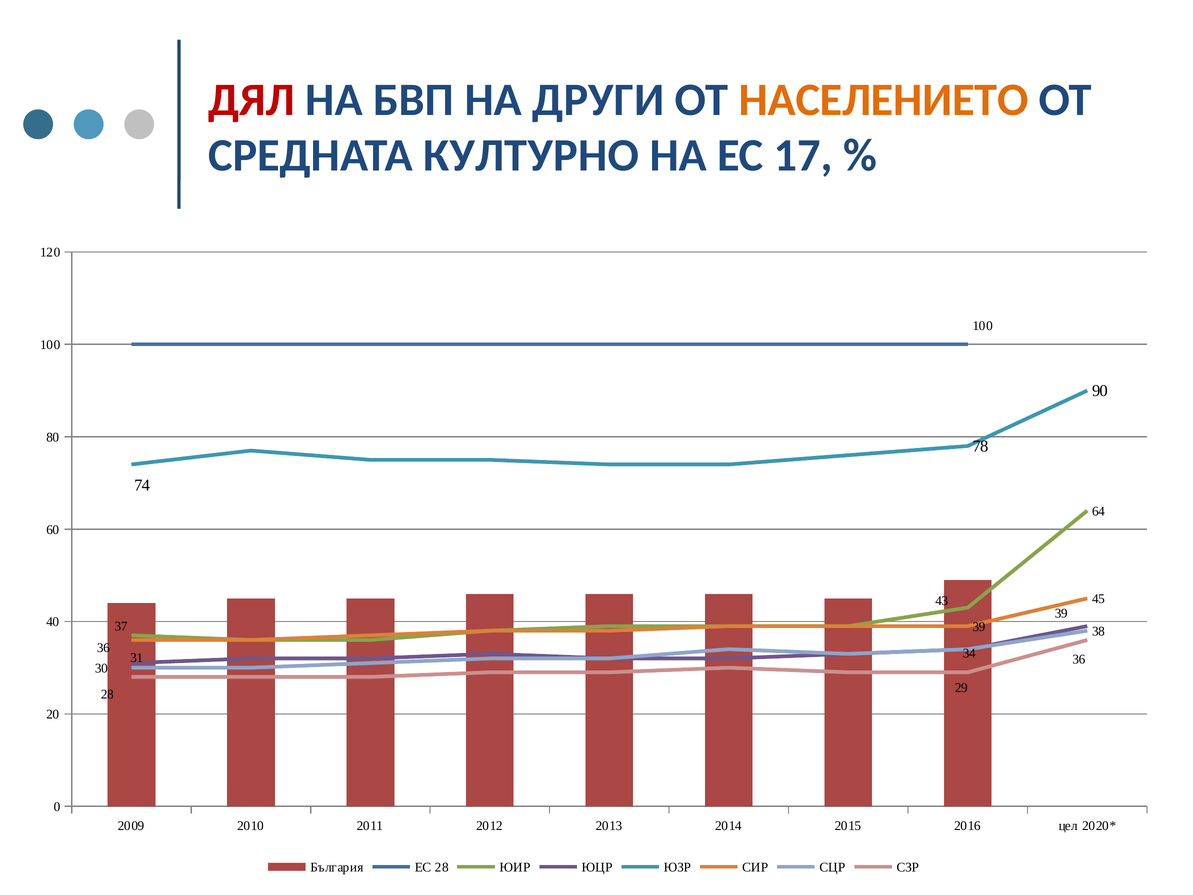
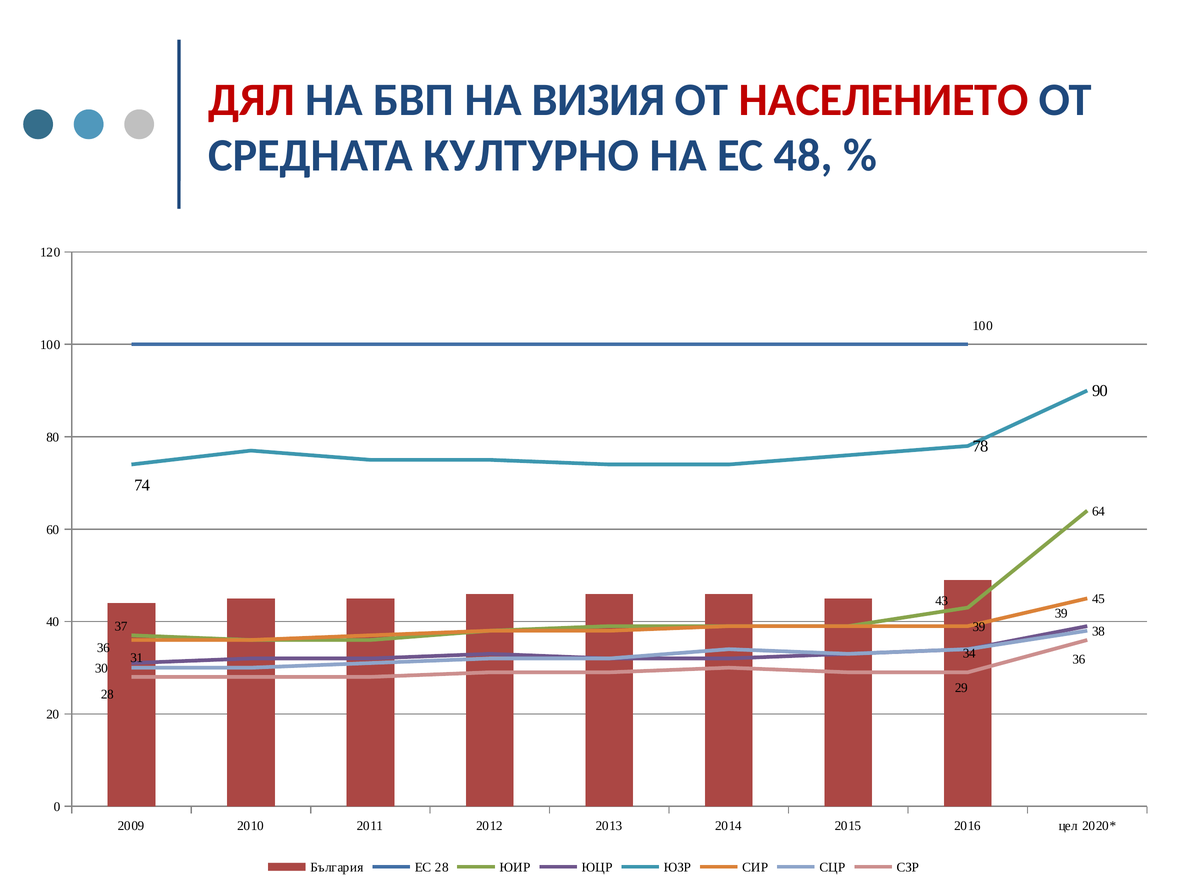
ДРУГИ: ДРУГИ -> ВИЗИЯ (599, 100)
НАСЕЛЕНИЕТО colour: orange -> red (884, 100)
17: 17 -> 48 (803, 156)
